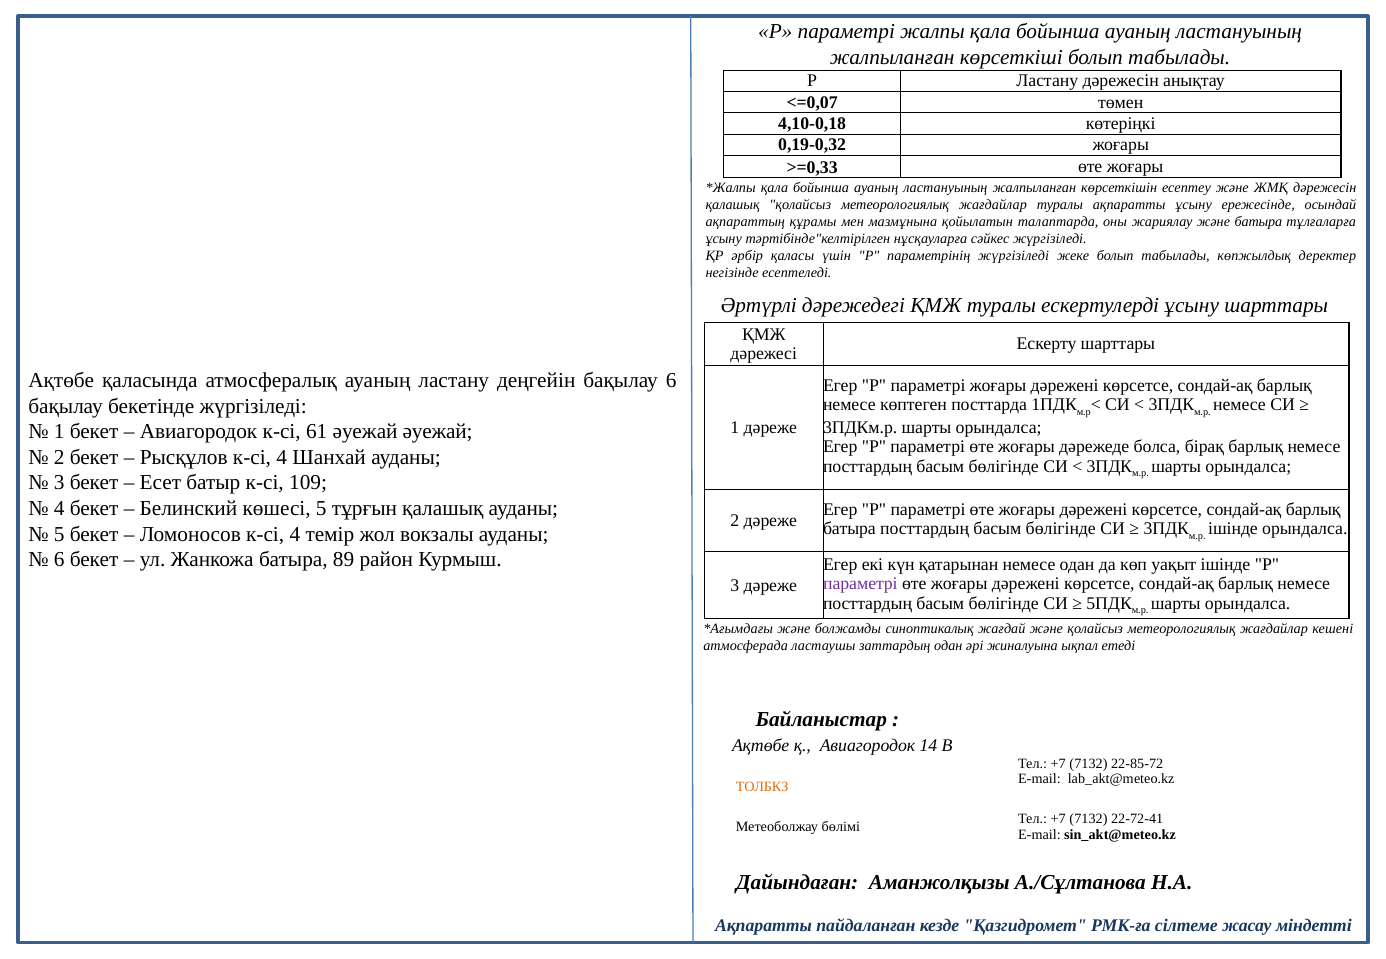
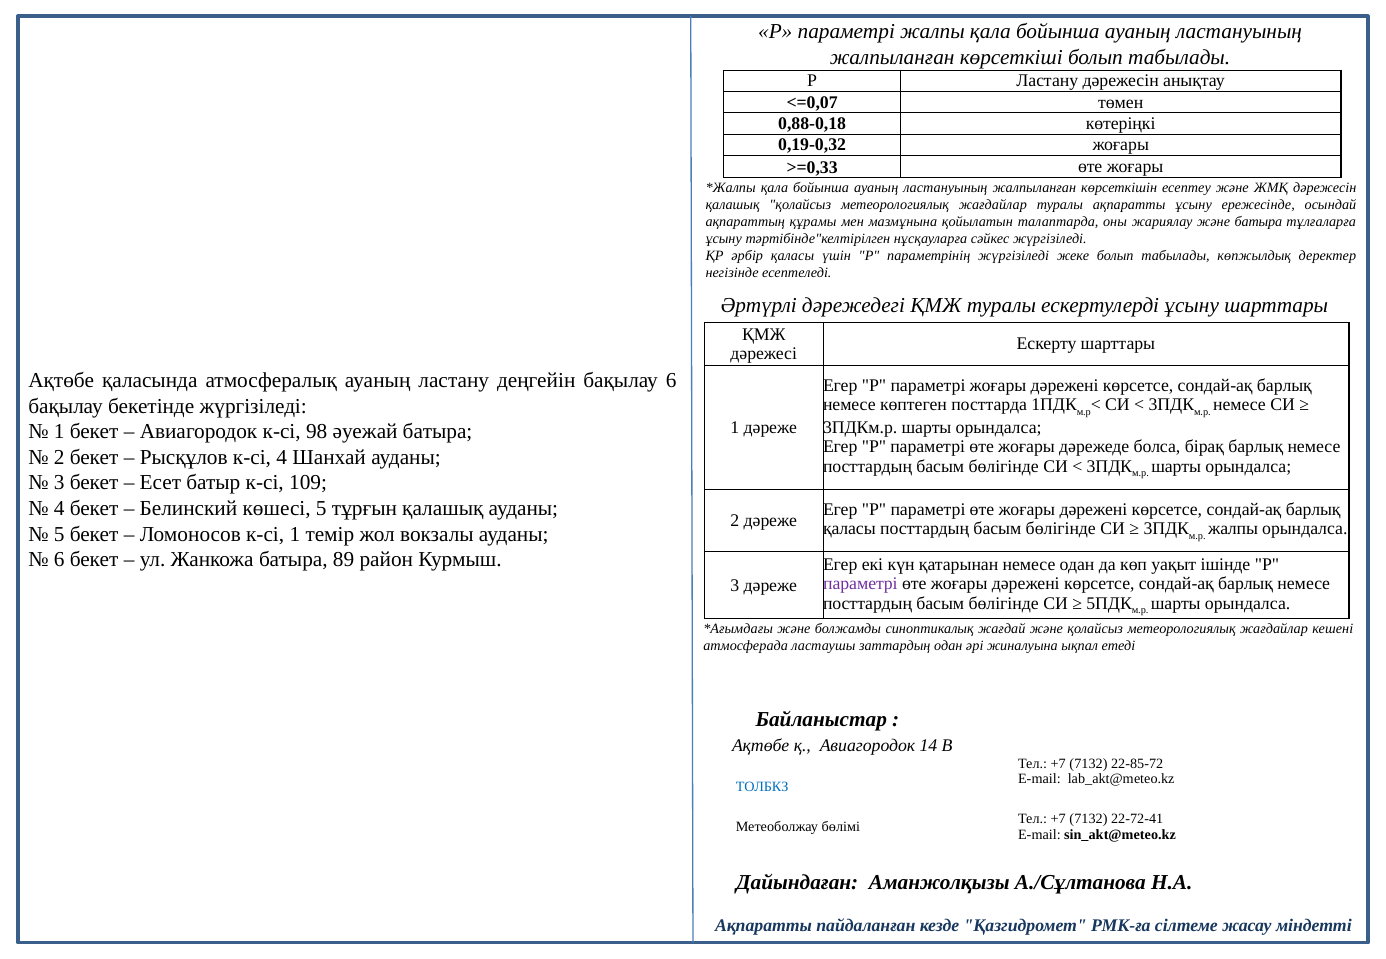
4,10-0,18: 4,10-0,18 -> 0,88-0,18 (812, 124)
61: 61 -> 98 (317, 432)
әуежай әуежай: әуежай -> батыра (438, 432)
батыра: батыра -> қаласы (849, 529)
ішінде: ішінде -> жалпы (1233, 529)
Ломоносов к-сі 4: 4 -> 1 (295, 534)
ТОЛБКЗ colour: orange -> blue (762, 788)
